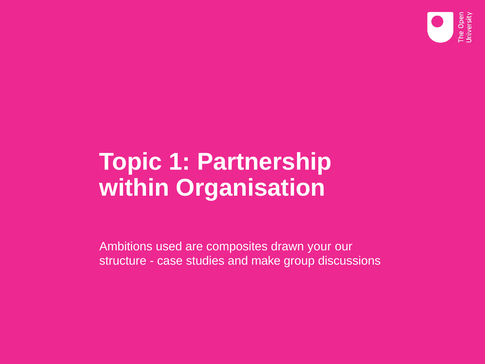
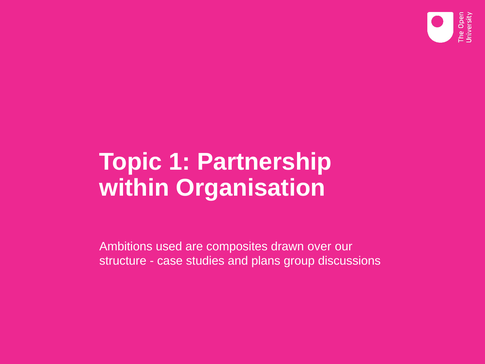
your: your -> over (319, 246)
make: make -> plans (266, 261)
